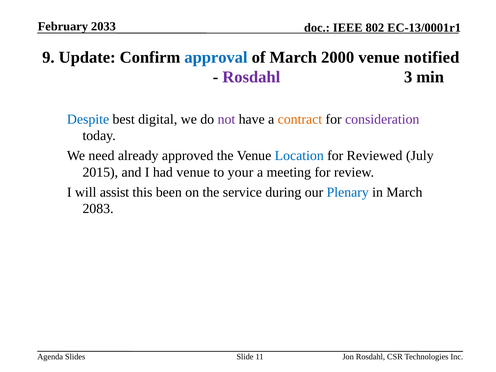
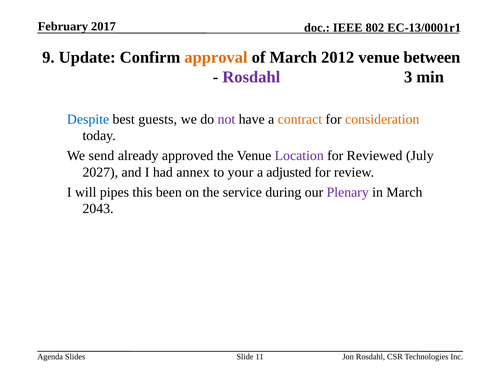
2033: 2033 -> 2017 (103, 26)
approval colour: blue -> orange (216, 57)
2000: 2000 -> 2012 (338, 57)
notified: notified -> between (432, 57)
digital: digital -> guests (158, 119)
consideration colour: purple -> orange (382, 119)
need: need -> send (101, 156)
Location colour: blue -> purple (299, 156)
2015: 2015 -> 2027 (100, 172)
had venue: venue -> annex (193, 172)
meeting: meeting -> adjusted (289, 172)
assist: assist -> pipes (114, 192)
Plenary colour: blue -> purple (348, 192)
2083: 2083 -> 2043 (98, 209)
